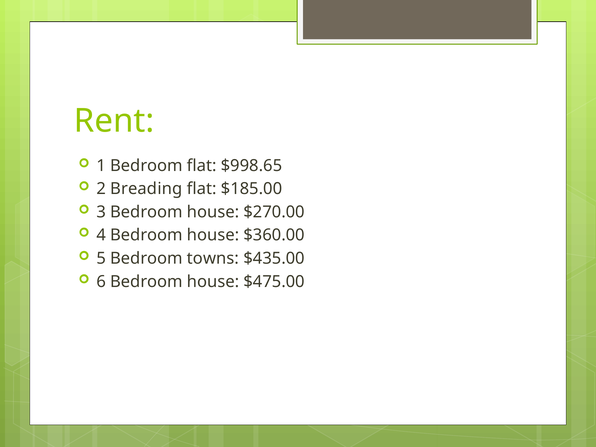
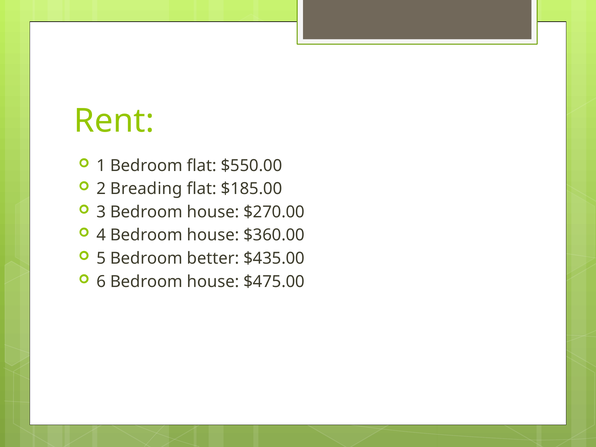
$998.65: $998.65 -> $550.00 (251, 166)
towns: towns -> better (213, 258)
